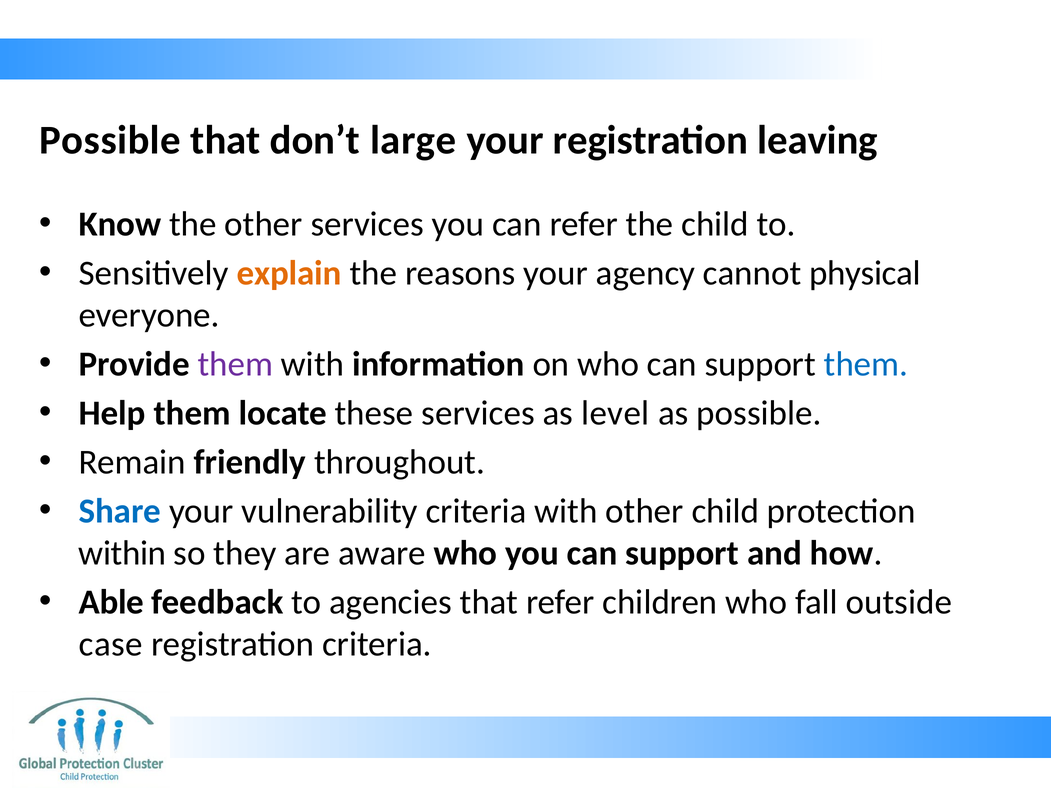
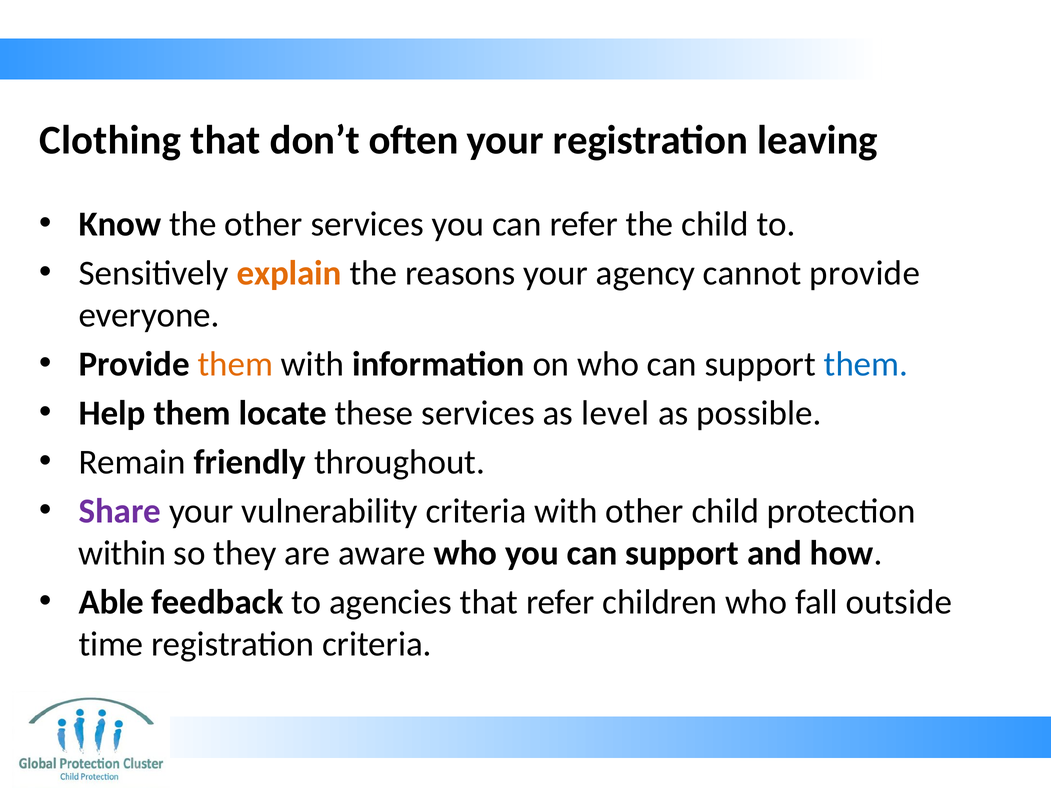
Possible: Possible -> Clothing (110, 140)
large: large -> often (414, 140)
cannot physical: physical -> provide (865, 273)
them colour: purple -> orange (235, 364)
Share colour: blue -> purple (120, 511)
case: case -> time (111, 644)
